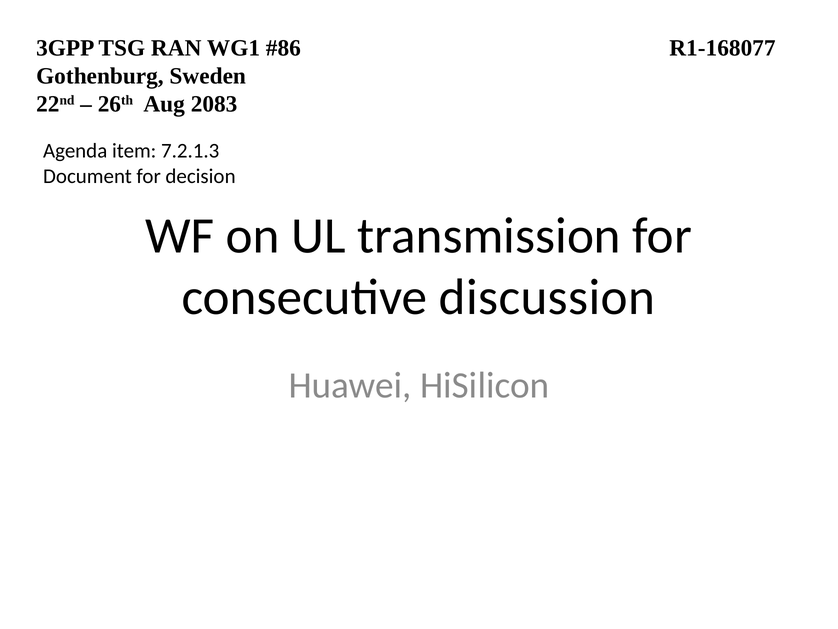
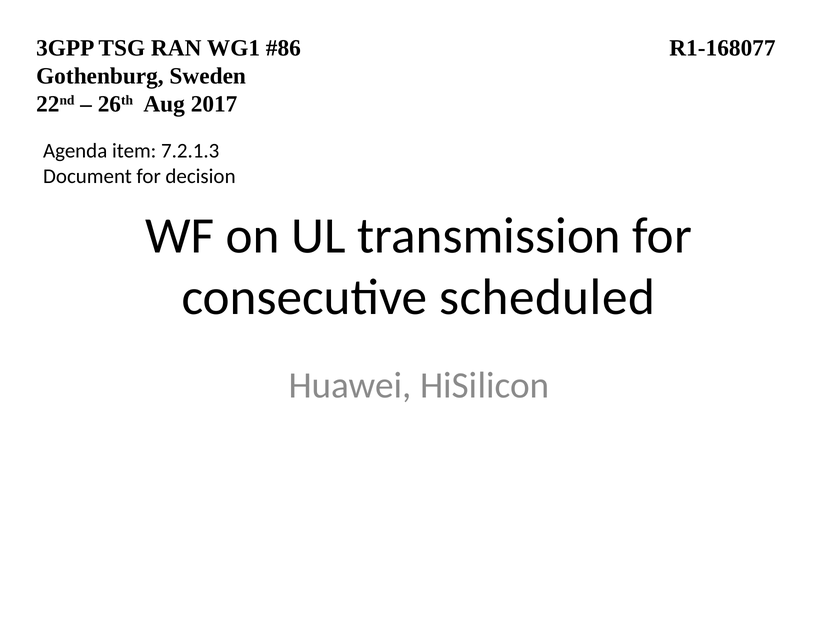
2083: 2083 -> 2017 (214, 104)
discussion: discussion -> scheduled (547, 297)
